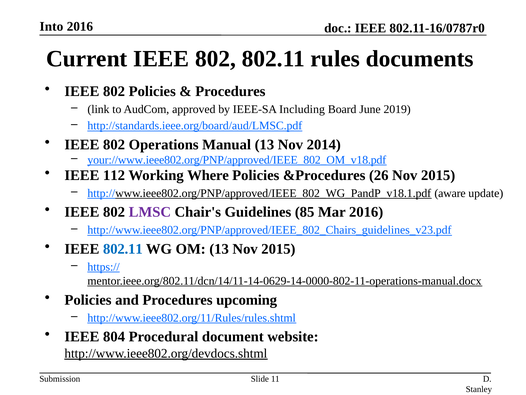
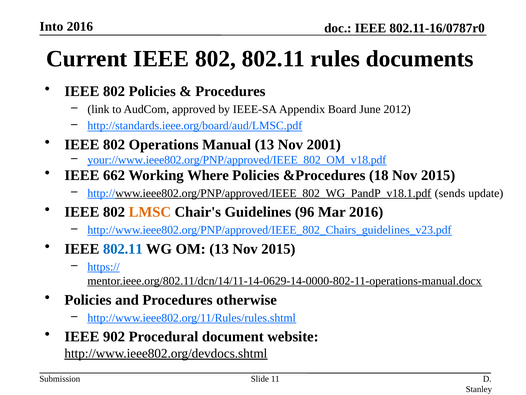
Including: Including -> Appendix (302, 109)
2019: 2019 -> 2012 (397, 109)
2014: 2014 -> 2001 (324, 145)
112: 112 -> 662 (114, 175)
26: 26 -> 18 (379, 175)
aware: aware -> sends (450, 193)
LMSC colour: purple -> orange (150, 212)
85: 85 -> 96 (305, 212)
upcoming: upcoming -> otherwise (247, 300)
804: 804 -> 902 (114, 336)
